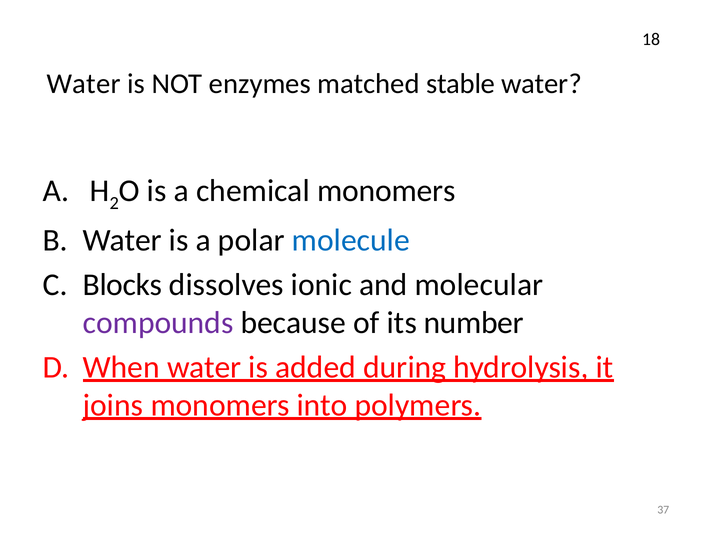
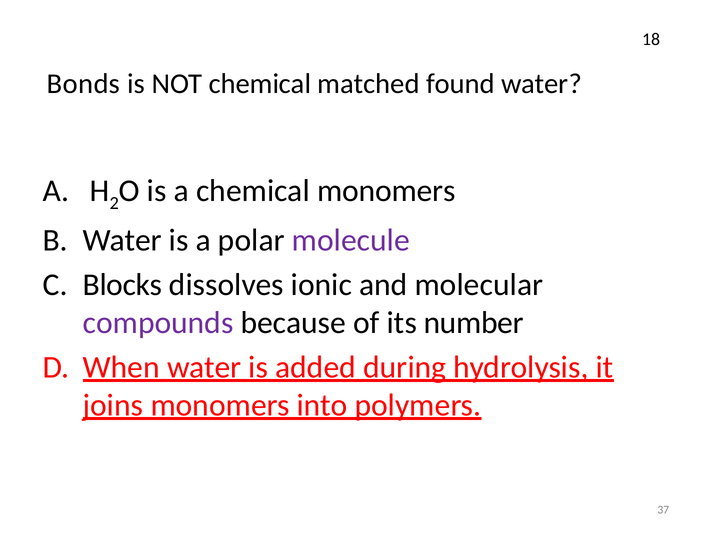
Water: Water -> Bonds (84, 84)
NOT enzymes: enzymes -> chemical (260, 84)
stable: stable -> found (460, 84)
molecule colour: blue -> purple (351, 240)
